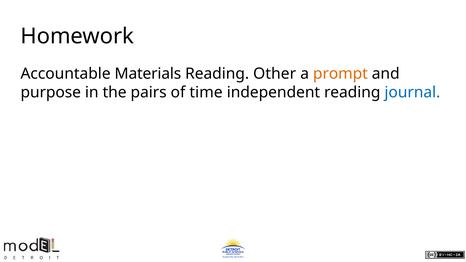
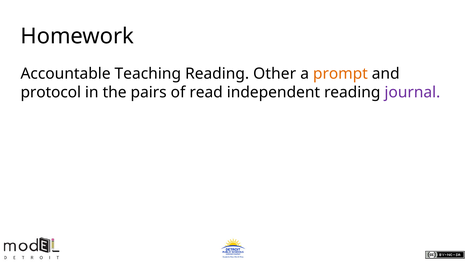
Materials: Materials -> Teaching (148, 74)
purpose: purpose -> protocol (51, 92)
time: time -> read (206, 92)
journal colour: blue -> purple (412, 92)
